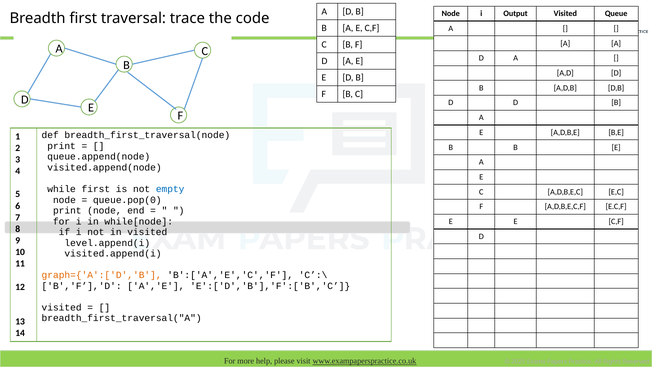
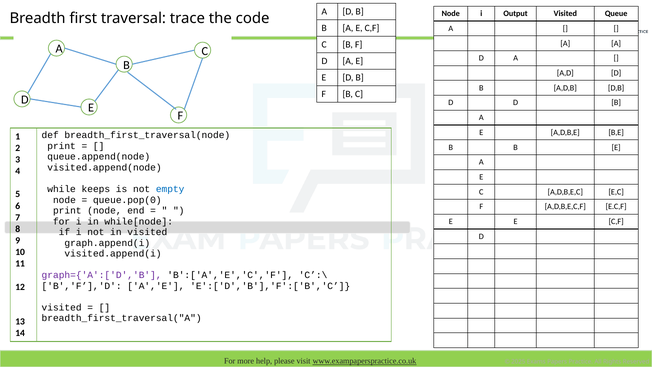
while first: first -> keeps (96, 189)
level.append(i: level.append(i -> graph.append(i (107, 243)
graph={'A':['D','B colour: orange -> purple (102, 275)
